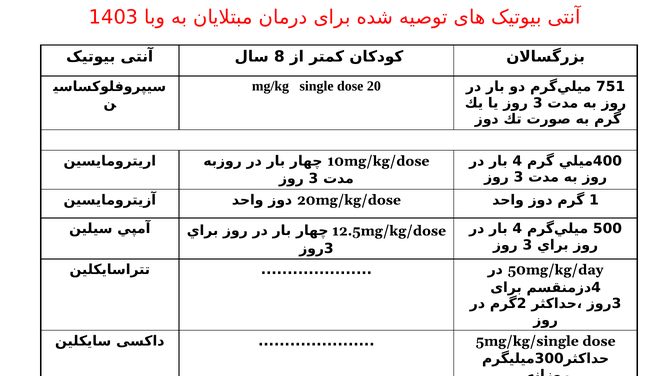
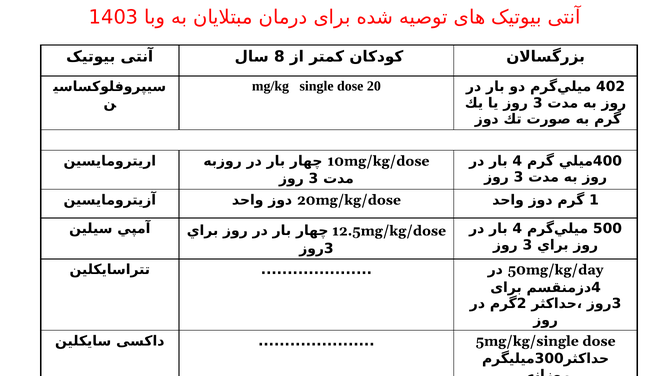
751: 751 -> 402 (611, 87)
